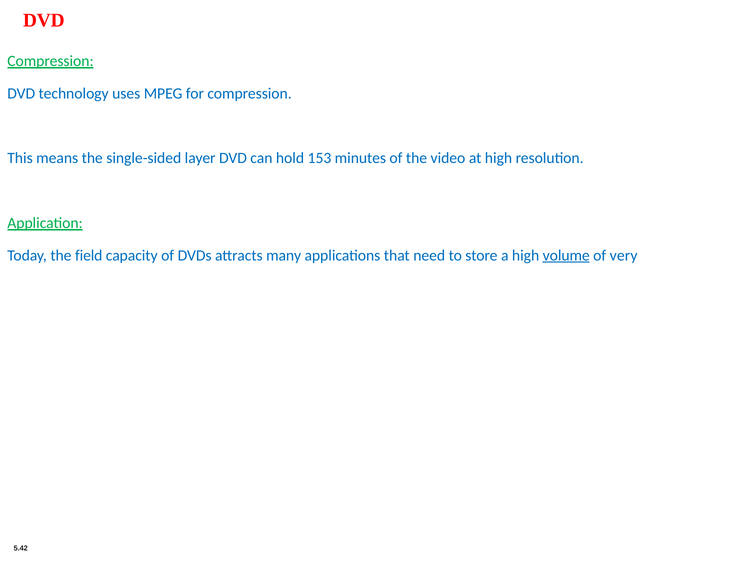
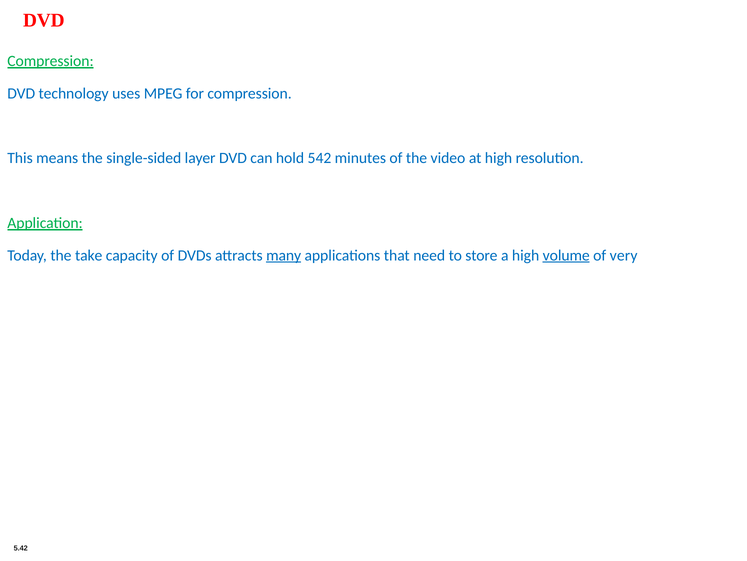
153: 153 -> 542 (319, 158)
field: field -> take (89, 255)
many underline: none -> present (284, 255)
